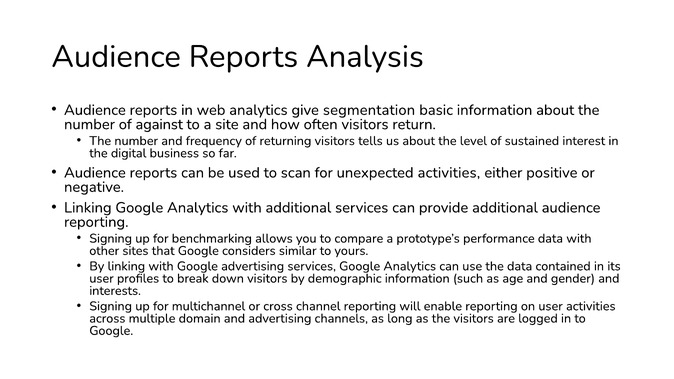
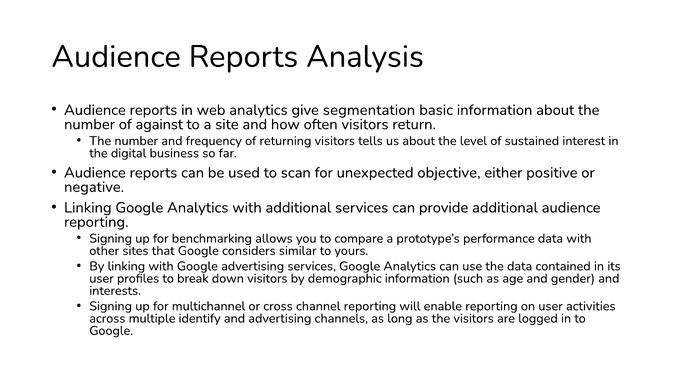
unexpected activities: activities -> objective (449, 173)
domain: domain -> identify (200, 319)
